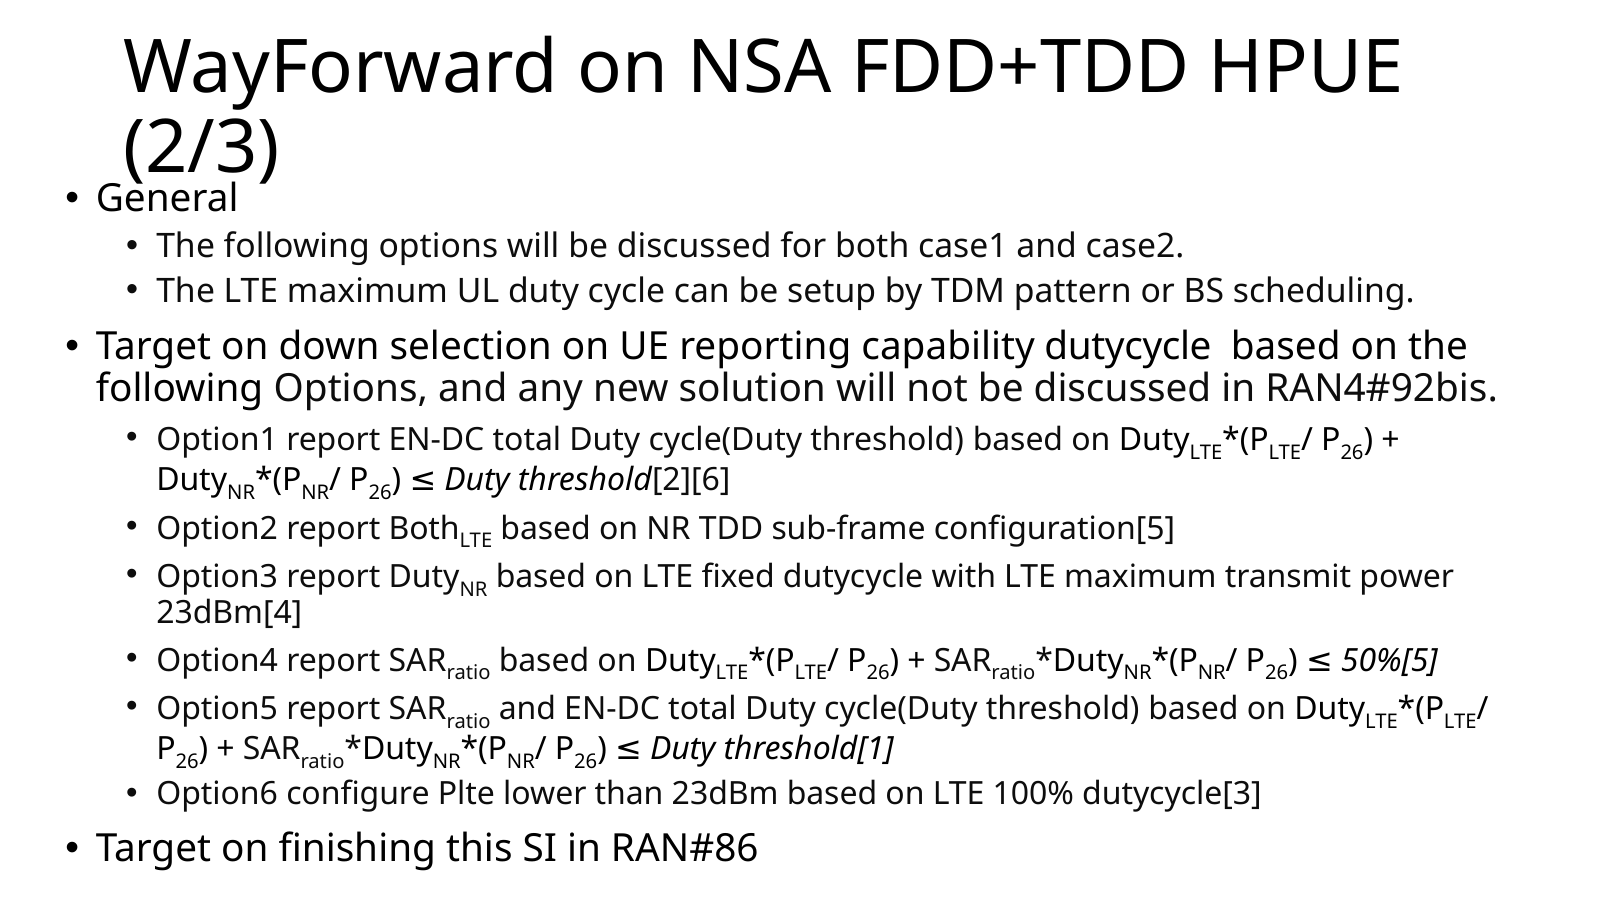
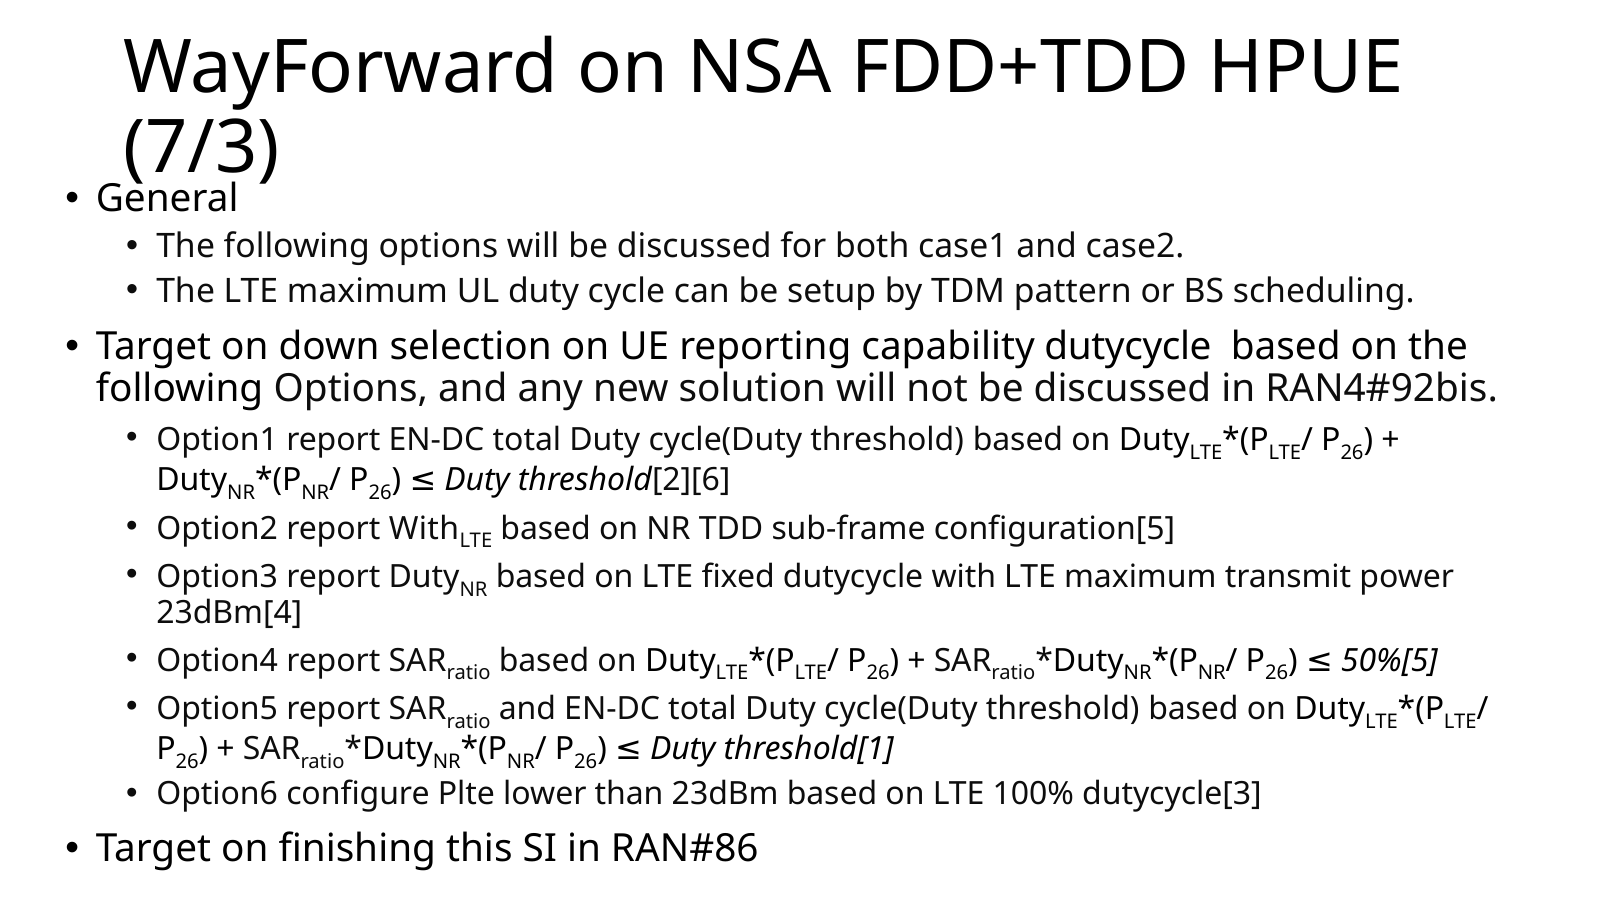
2/3: 2/3 -> 7/3 (202, 148)
report Both: Both -> With (424, 528)
